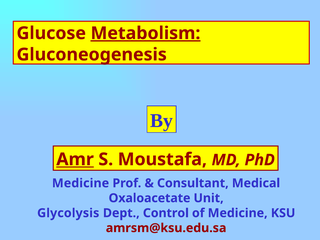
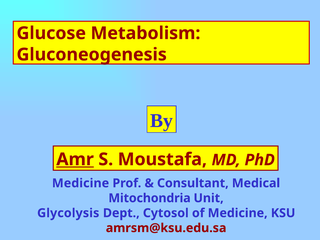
Metabolism underline: present -> none (145, 33)
Oxaloacetate: Oxaloacetate -> Mitochondria (150, 198)
Control: Control -> Cytosol (166, 213)
